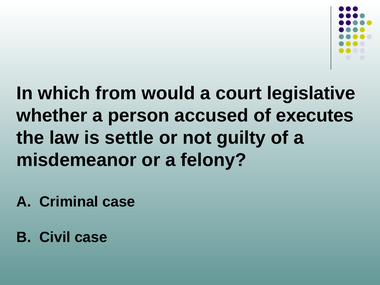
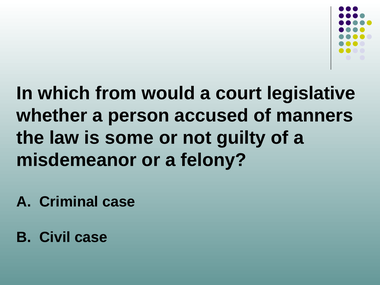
executes: executes -> manners (315, 116)
settle: settle -> some (129, 138)
